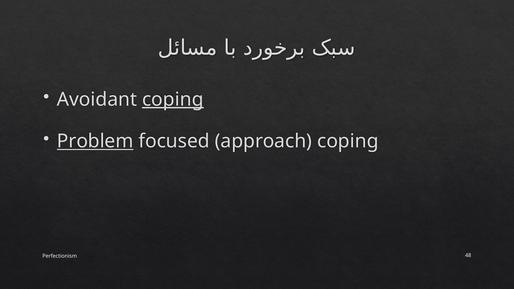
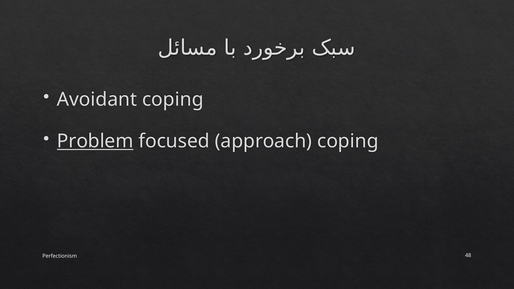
coping underline: present -> none (173, 99)
